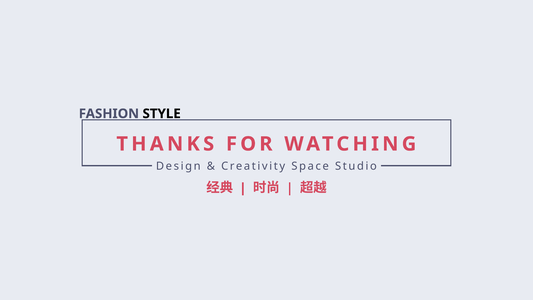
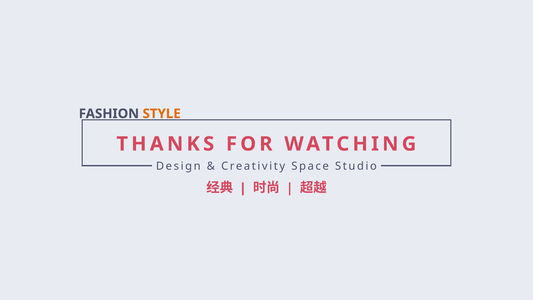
STYLE colour: black -> orange (162, 114)
